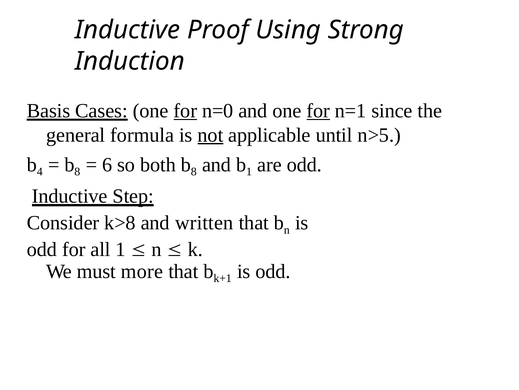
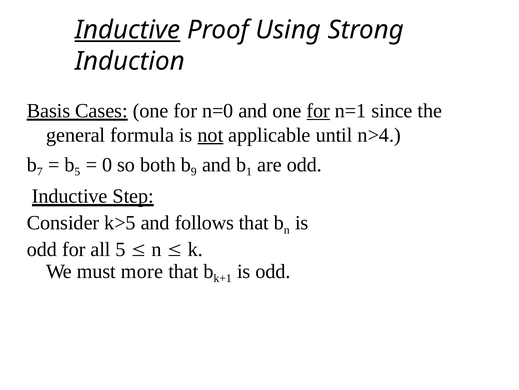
Inductive underline: none -> present (127, 30)
for underline: present -> none (185, 111)
n>5: n>5 -> n>4 (379, 135)
4: 4 -> 7 (40, 171)
8: 8 -> 5 (77, 171)
6: 6 -> 0 (107, 164)
8: 8 -> 9 (194, 171)
k>8: k>8 -> k>5 (120, 223)
written: written -> follows (204, 223)
all 1: 1 -> 5 (121, 249)
